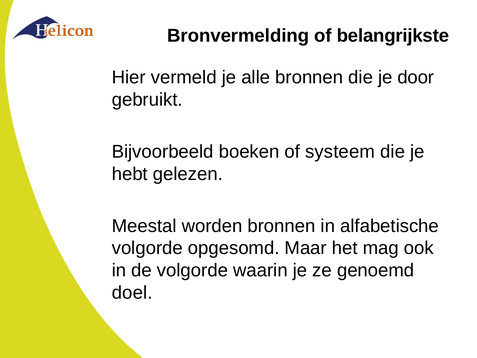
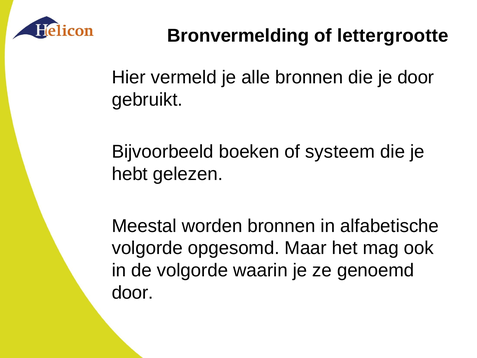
belangrijkste: belangrijkste -> lettergrootte (393, 36)
doel: doel -> door (132, 293)
